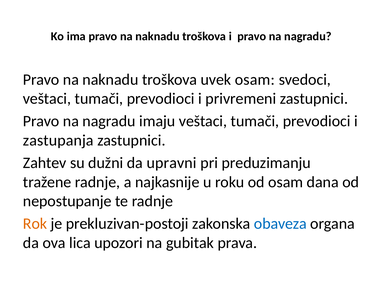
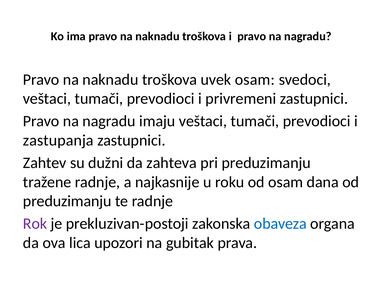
upravni: upravni -> zahteva (172, 163)
nepostupanje: nepostupanje -> preduzimanju (67, 201)
Rok colour: orange -> purple (35, 224)
